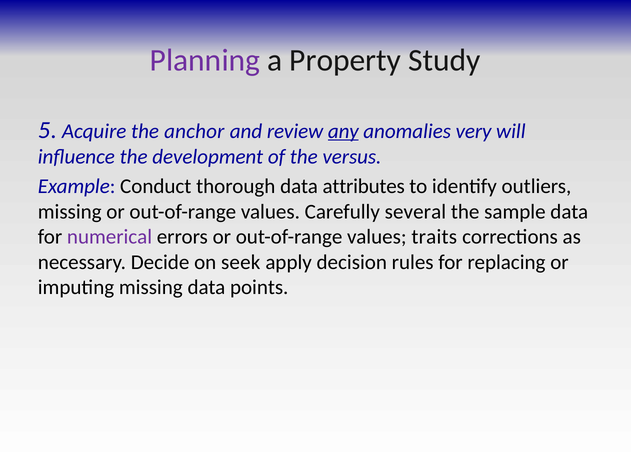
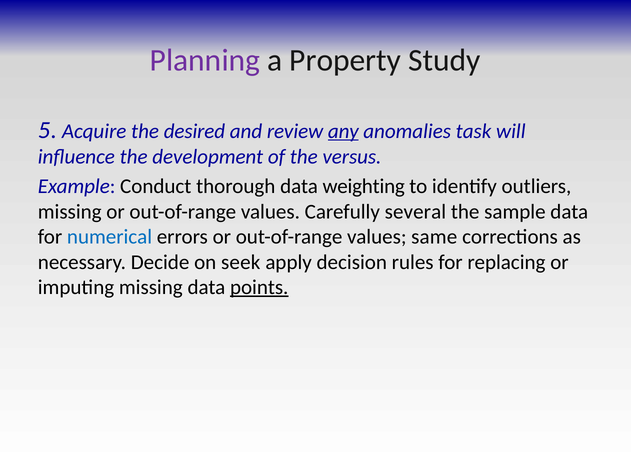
anchor: anchor -> desired (194, 131)
very: very -> task (474, 131)
attributes: attributes -> weighting (364, 187)
numerical colour: purple -> blue (110, 237)
traits: traits -> same (434, 237)
points underline: none -> present (259, 287)
